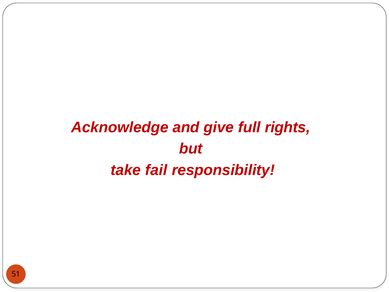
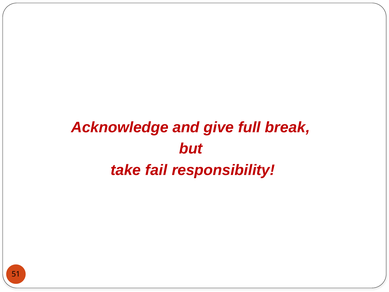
rights: rights -> break (287, 127)
